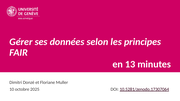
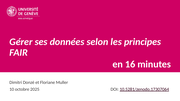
13: 13 -> 16 (130, 64)
